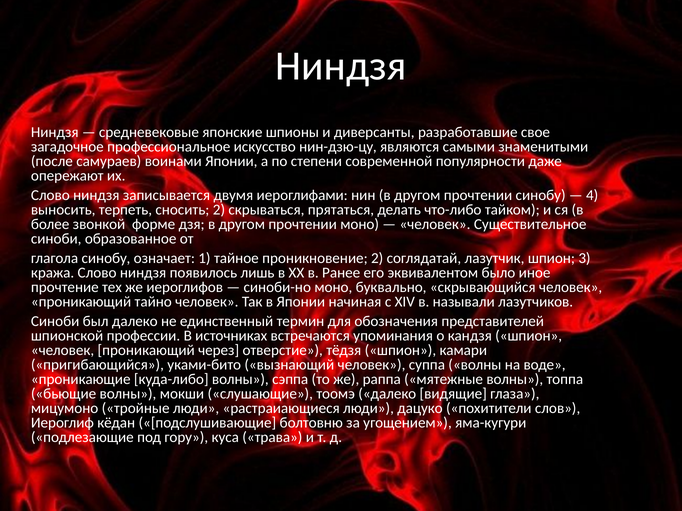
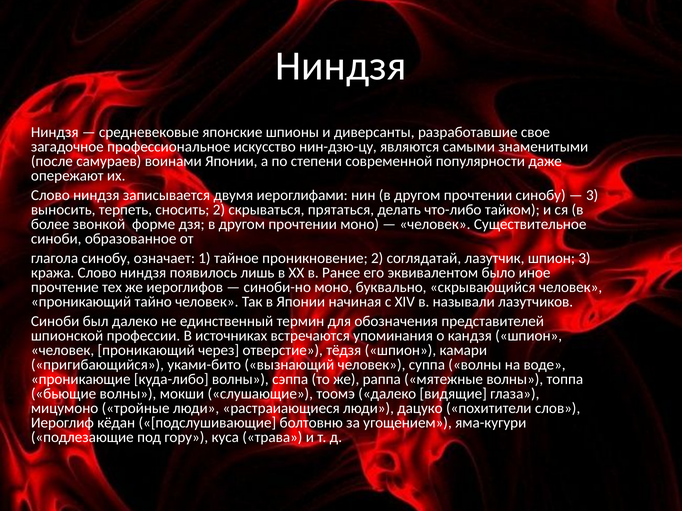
4: 4 -> 3 (592, 195)
